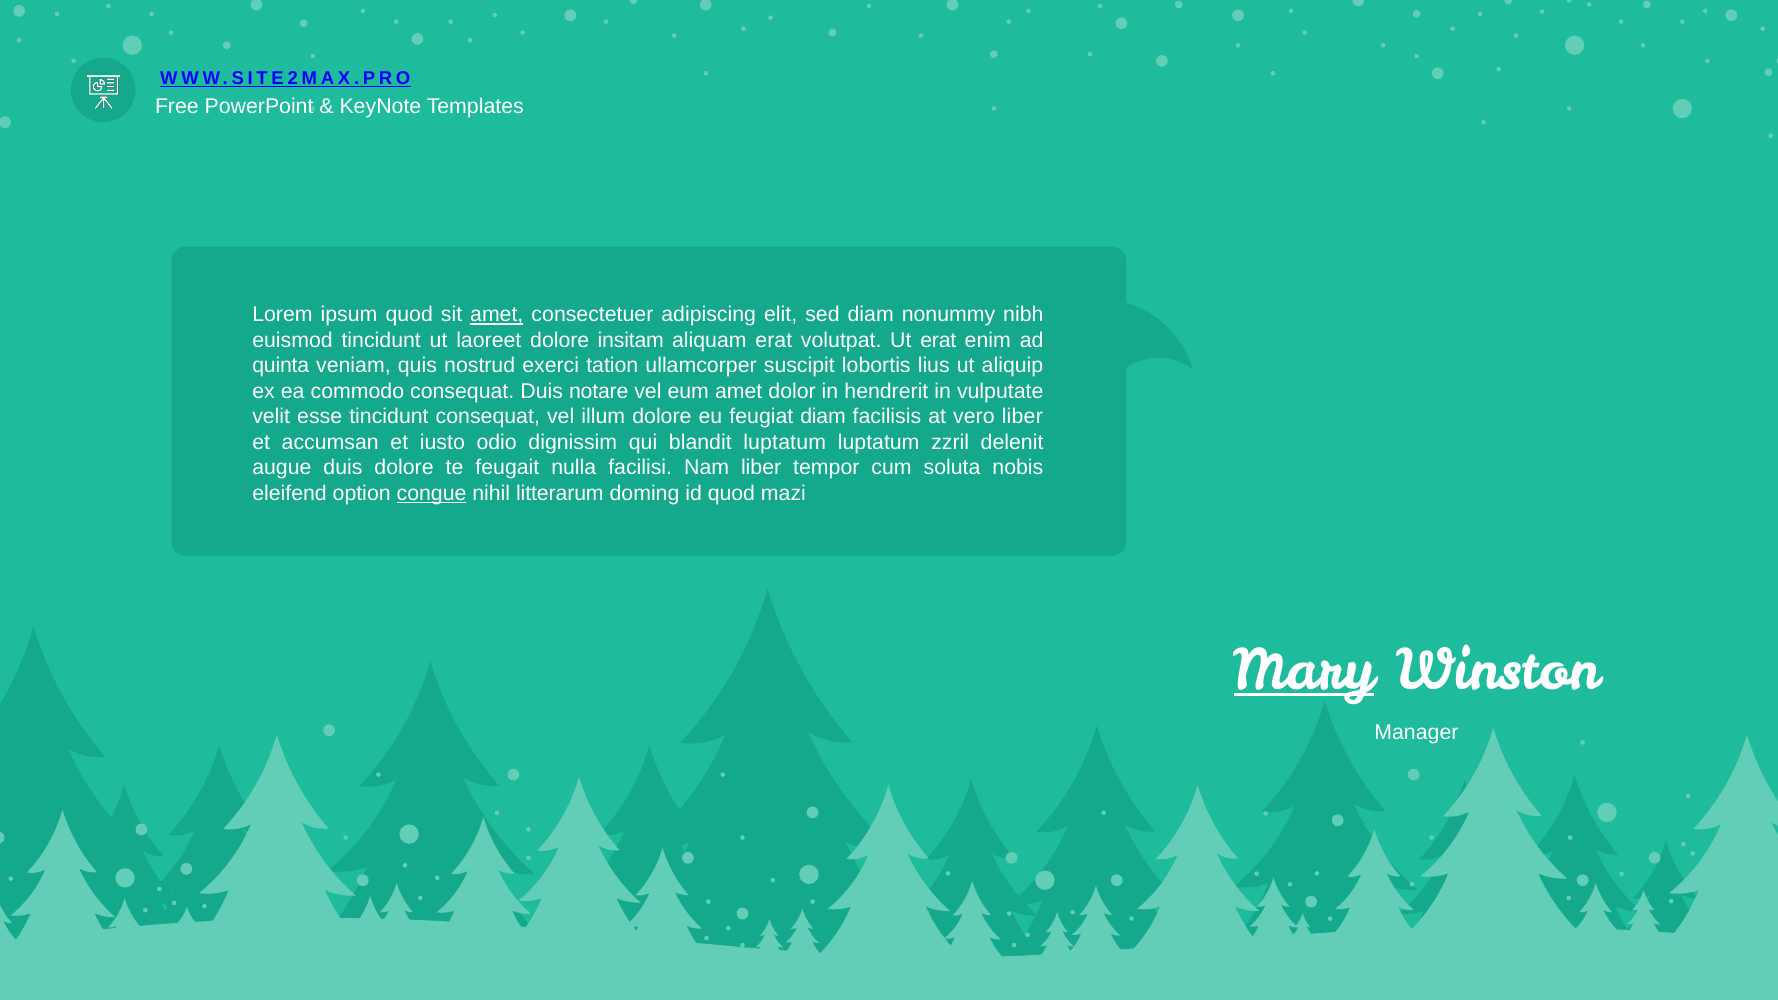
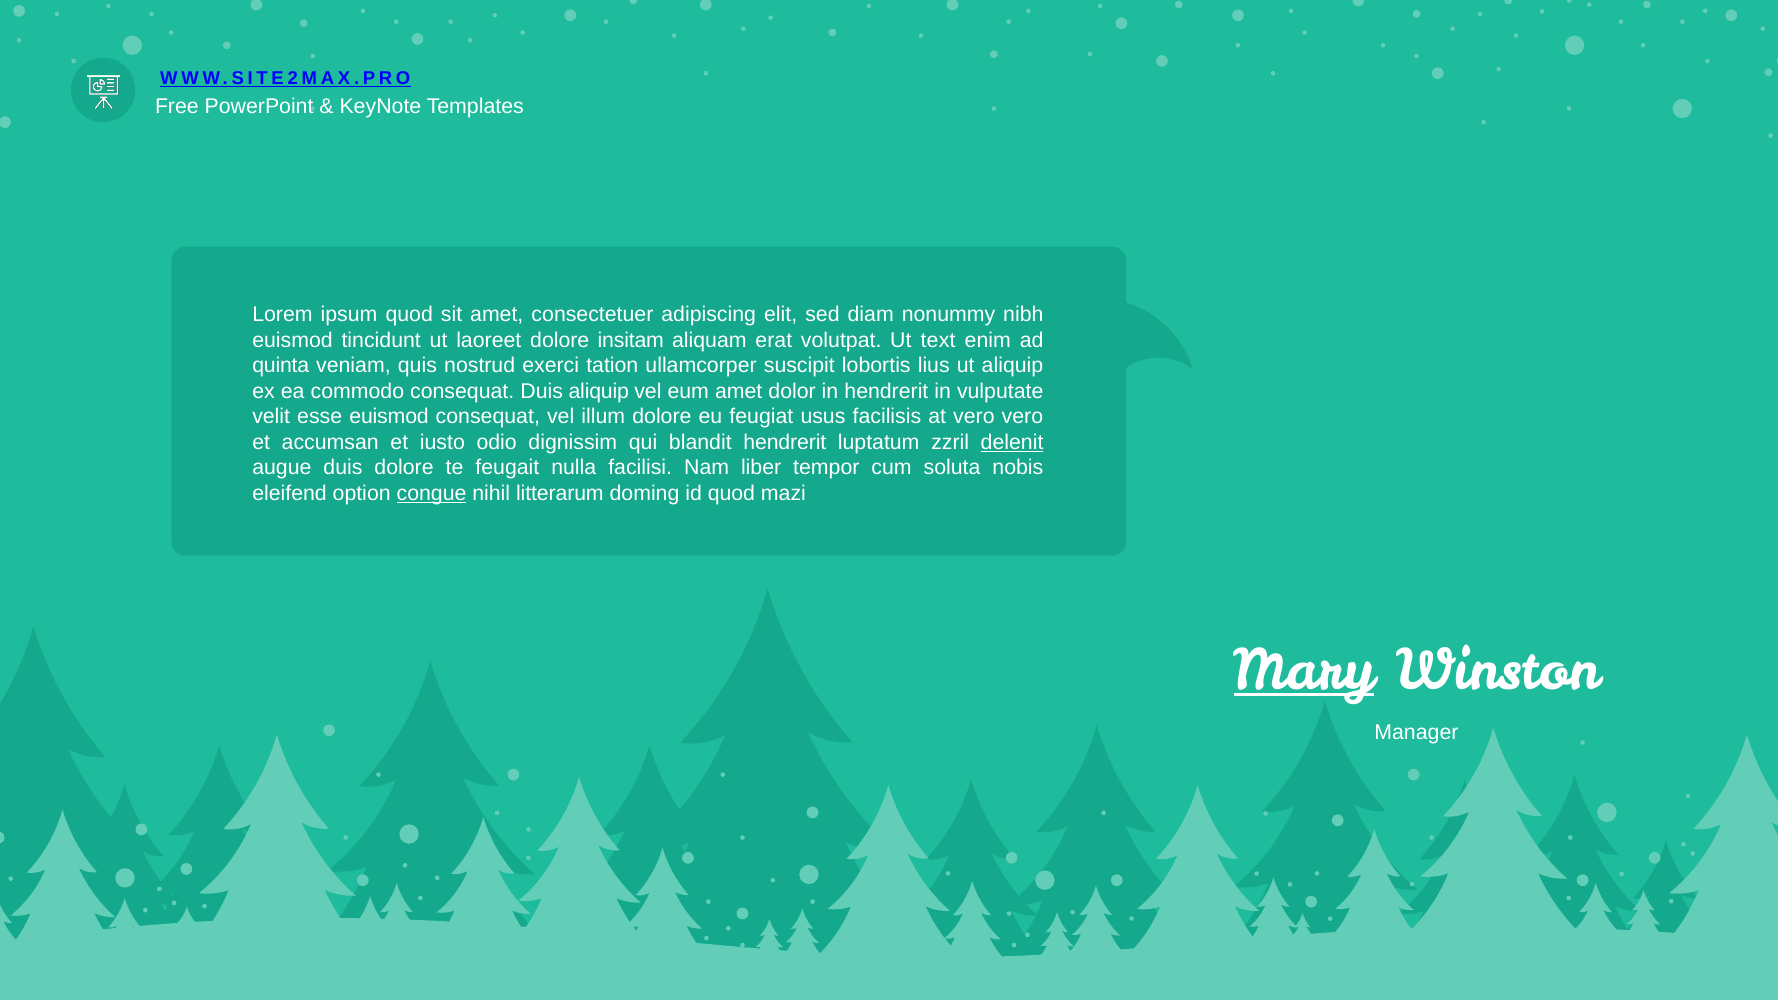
amet underline: present -> none (497, 315)
Ut erat: erat -> text (938, 340)
Duis notare: notare -> aliquip (599, 391)
esse tincidunt: tincidunt -> euismod (389, 417)
feugiat diam: diam -> usus (823, 417)
vero liber: liber -> vero (1022, 417)
blandit luptatum: luptatum -> hendrerit (785, 442)
delenit underline: none -> present (1012, 442)
